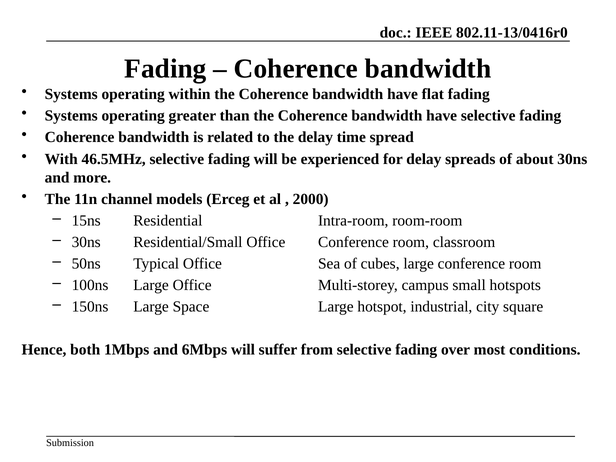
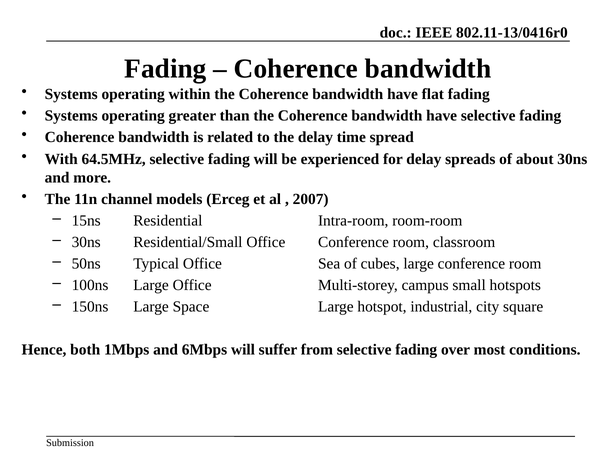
46.5MHz: 46.5MHz -> 64.5MHz (114, 159)
2000: 2000 -> 2007 (311, 199)
